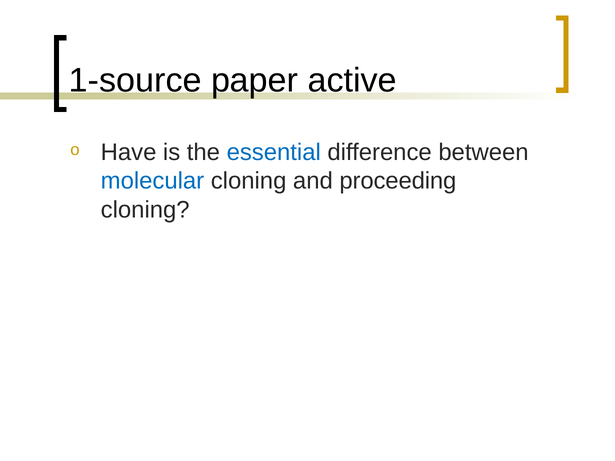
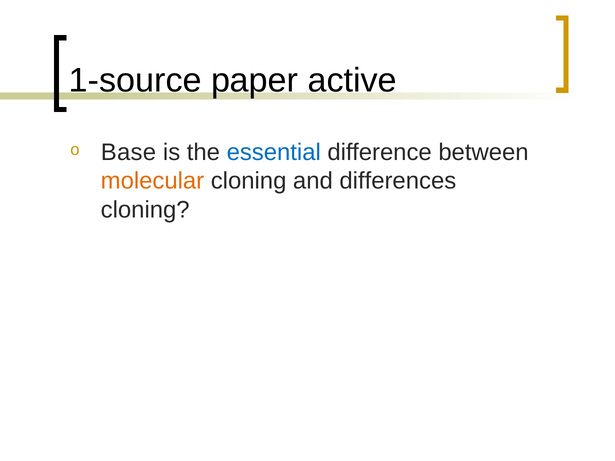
Have: Have -> Base (128, 152)
molecular colour: blue -> orange (152, 181)
proceeding: proceeding -> differences (398, 181)
